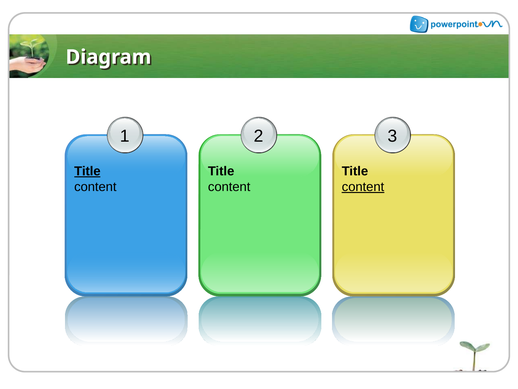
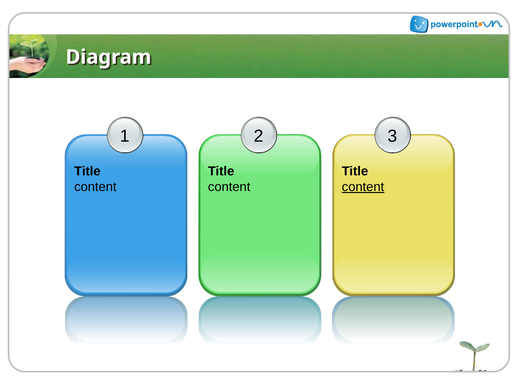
Title underline: present -> none (87, 171)
